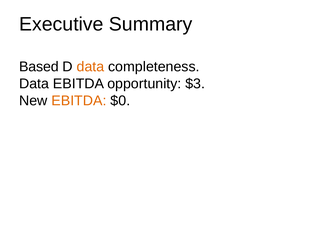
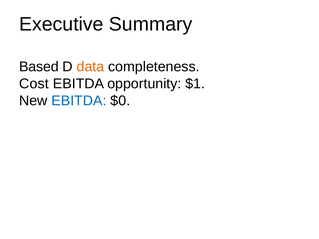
Data: Data -> Cost (34, 84)
$3: $3 -> $1 (195, 84)
EBITDA colour: orange -> blue (79, 101)
